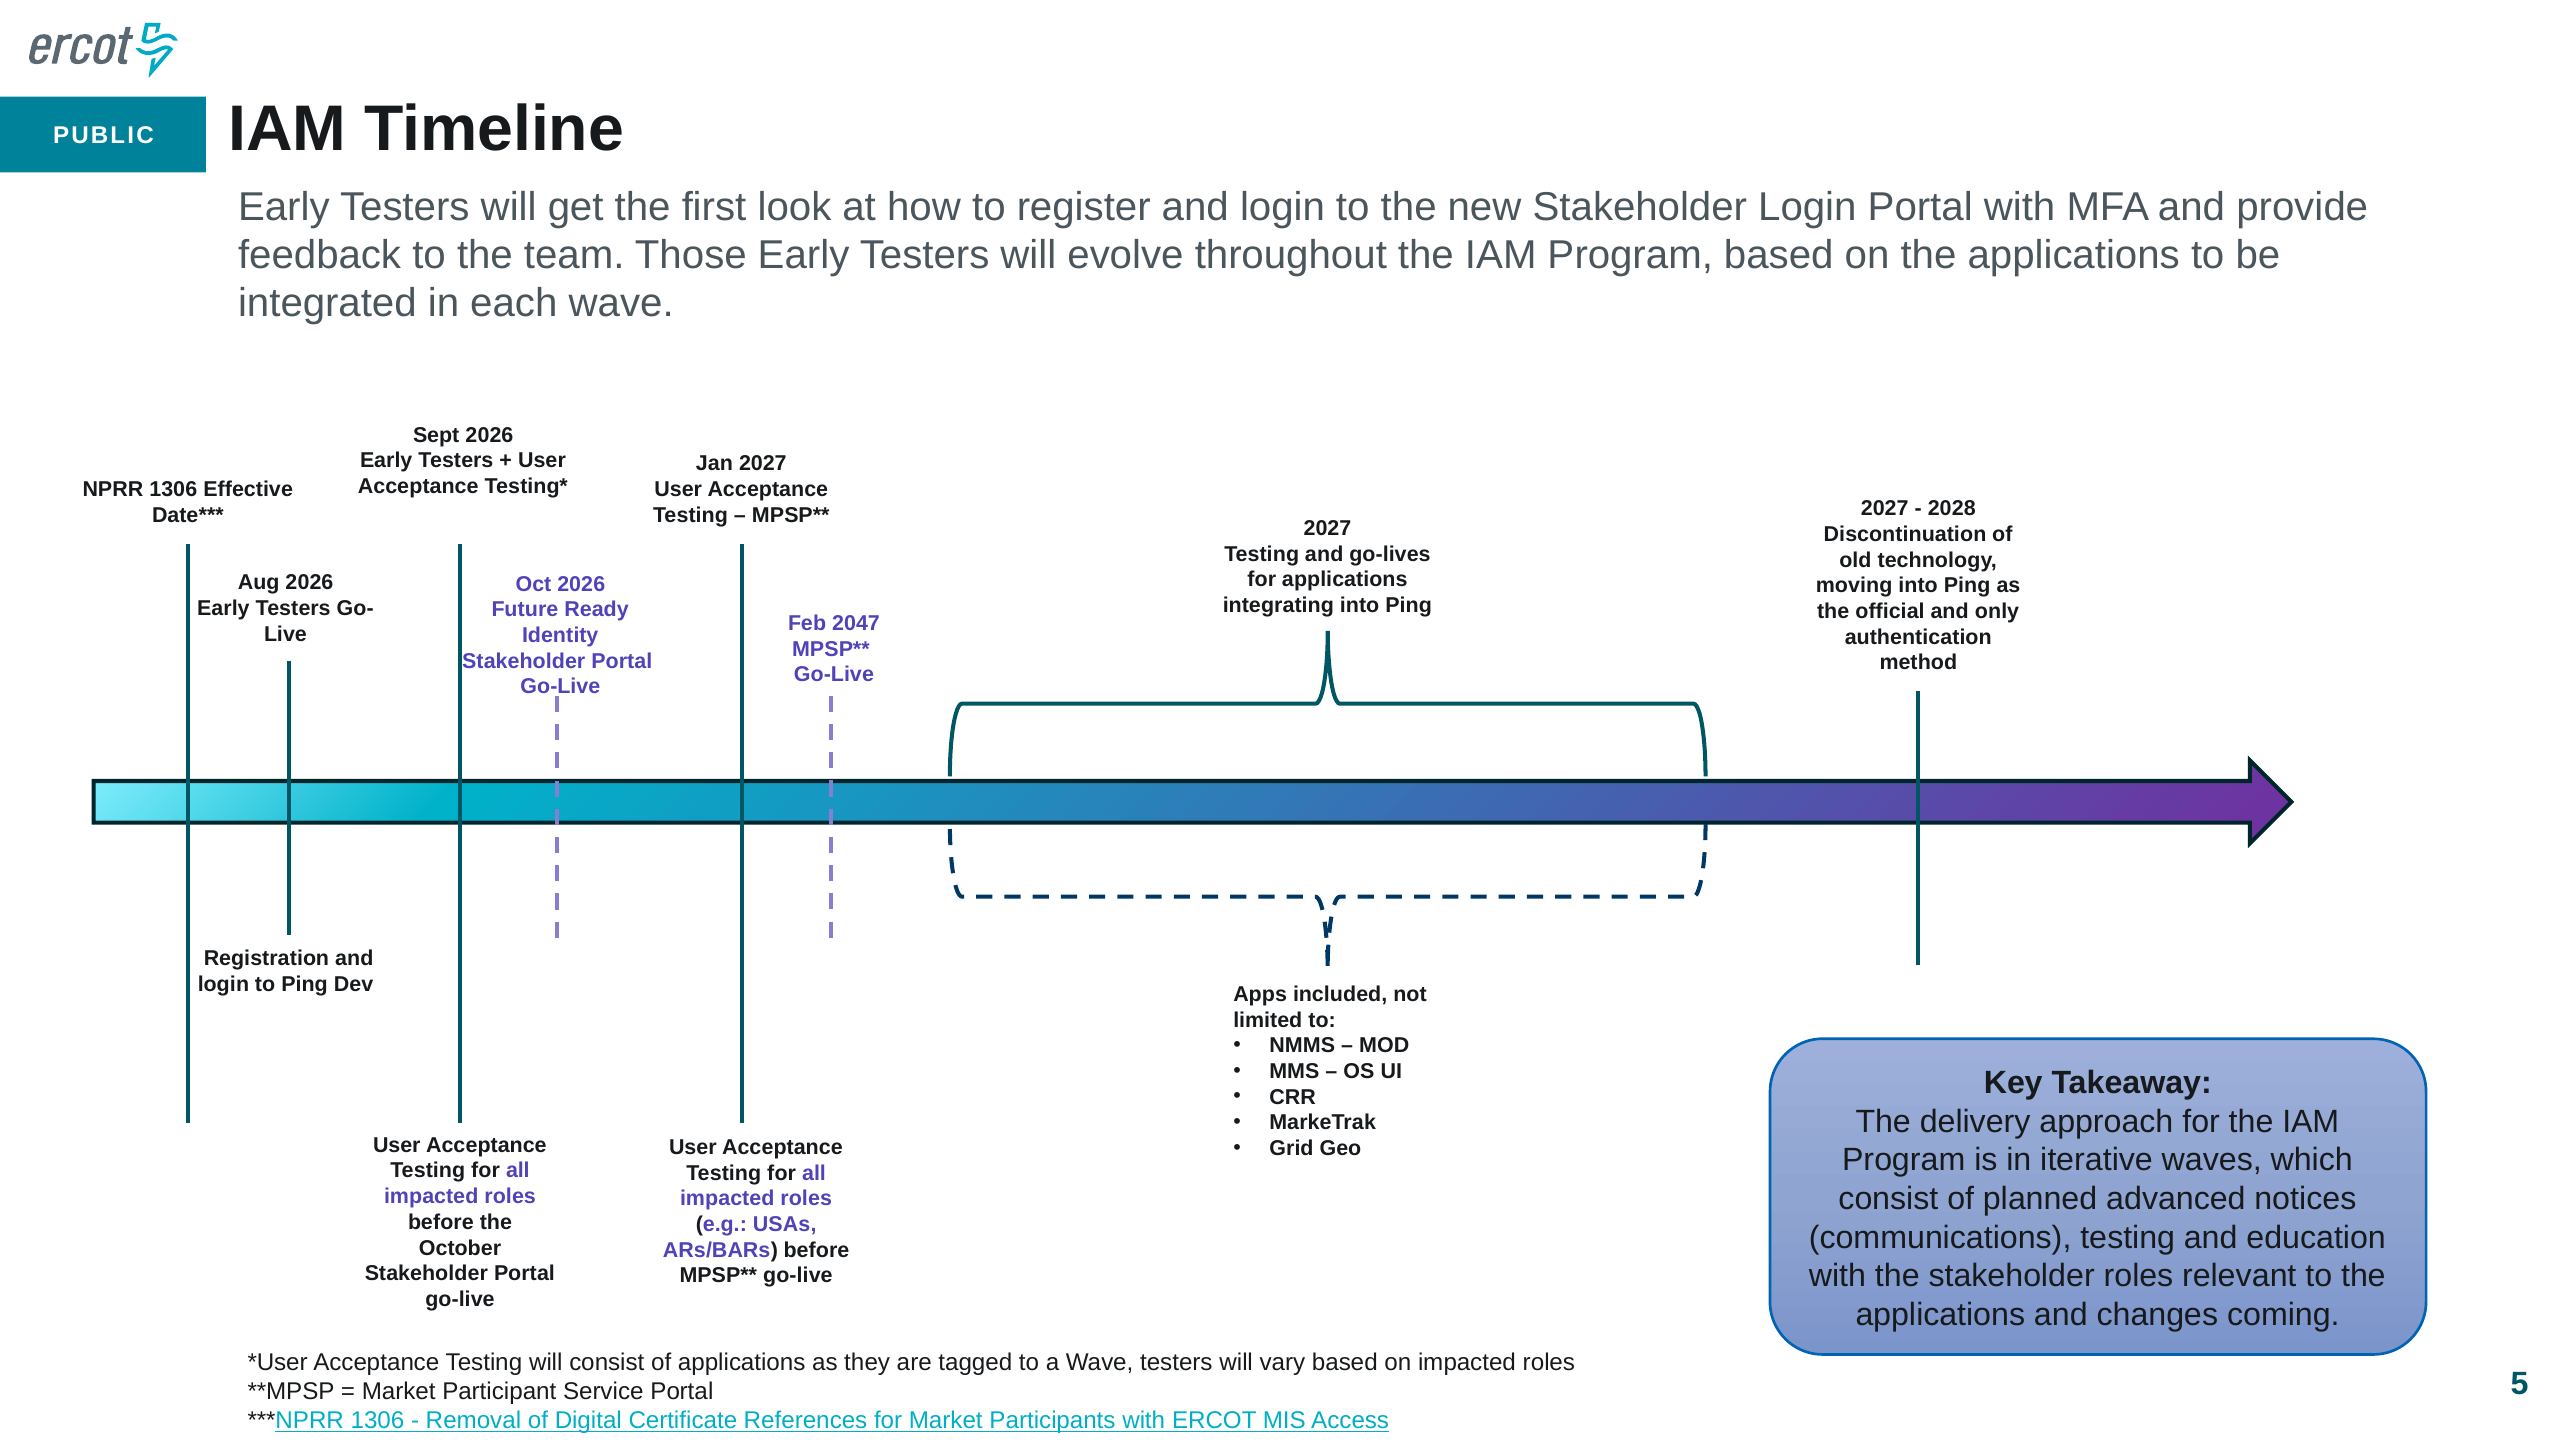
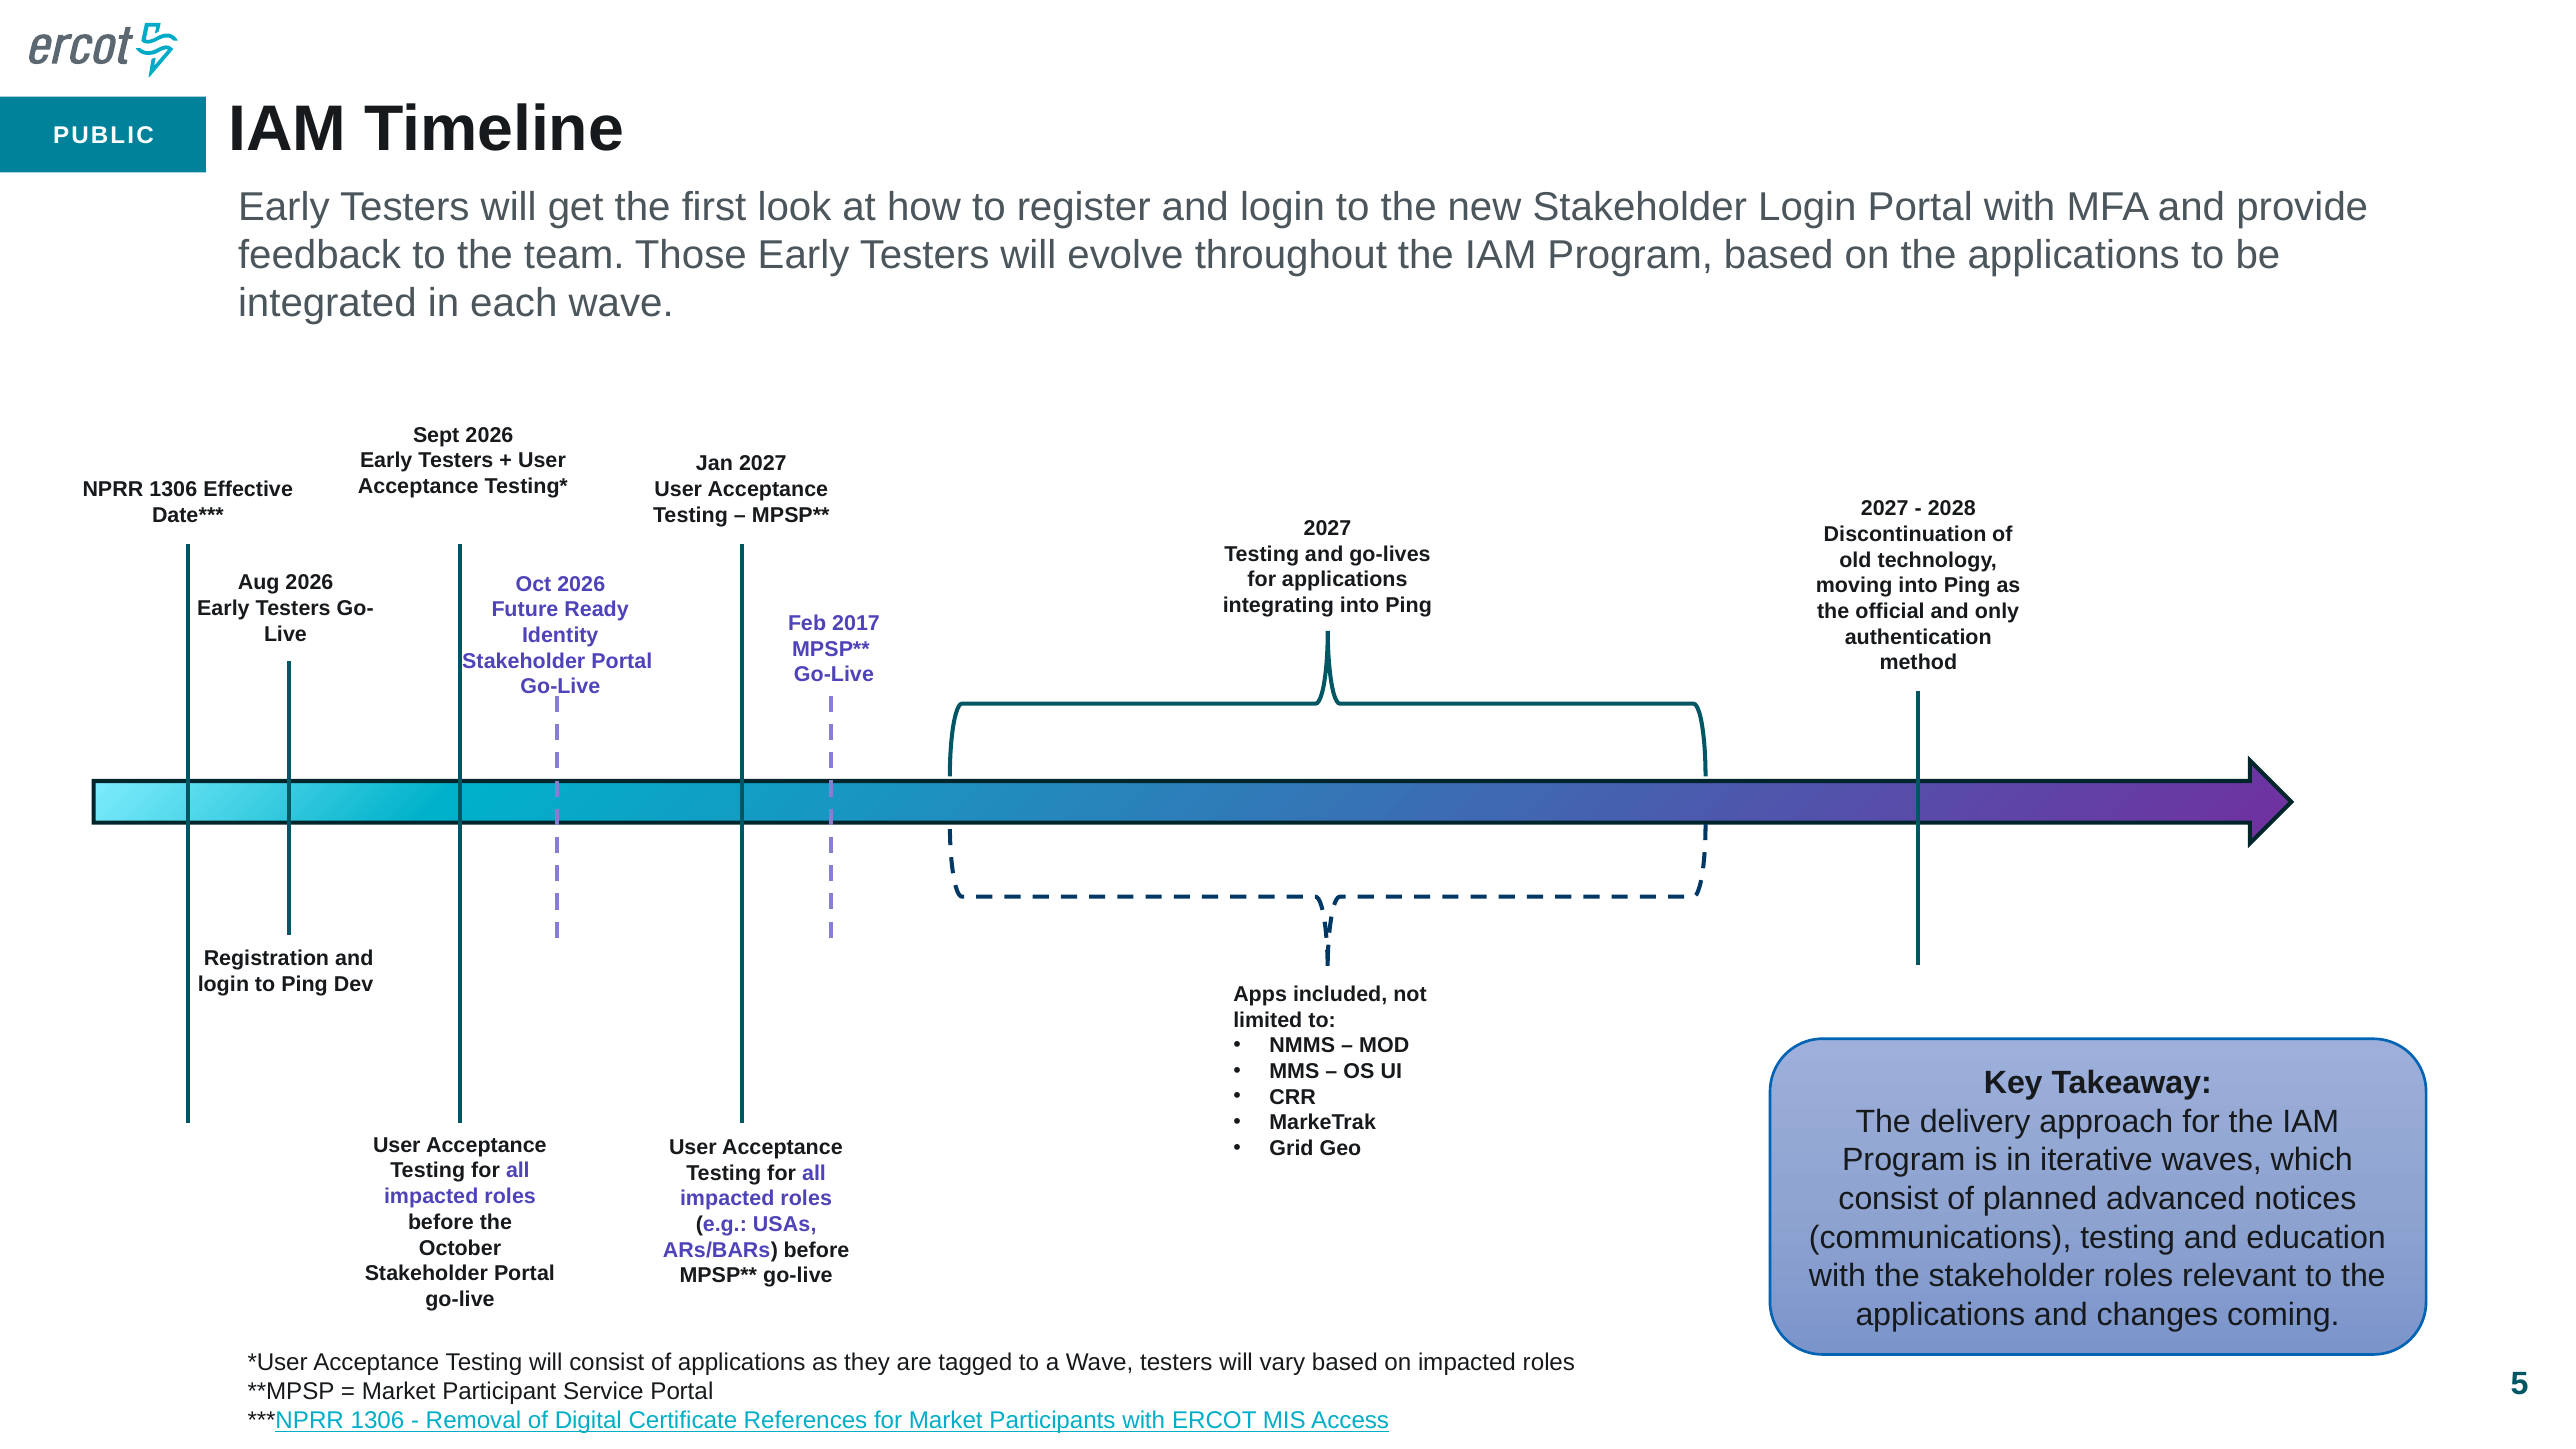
2047: 2047 -> 2017 (856, 623)
